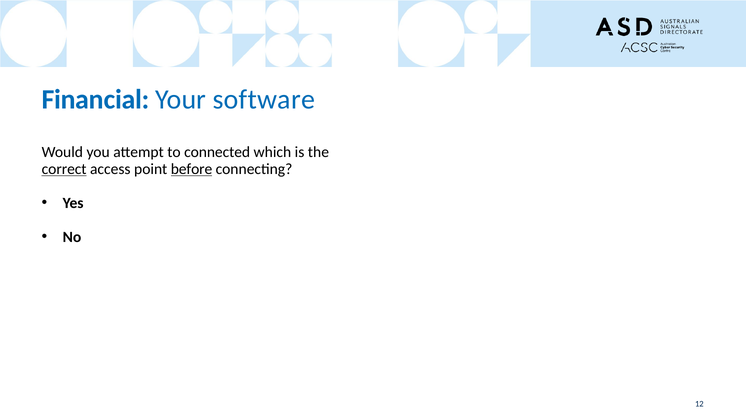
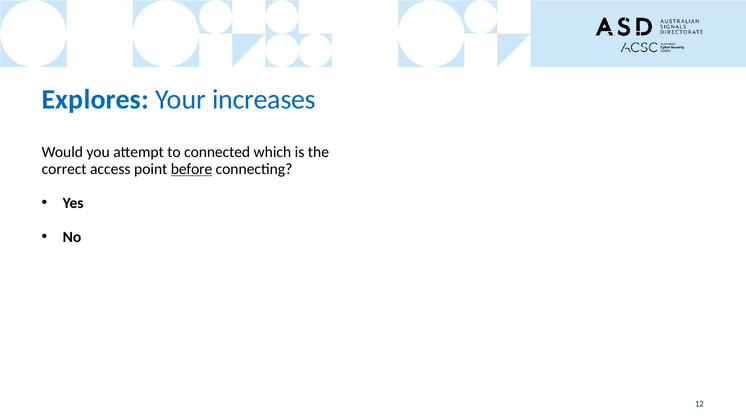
Financial: Financial -> Explores (95, 100)
software: software -> increases (264, 100)
correct underline: present -> none (64, 169)
